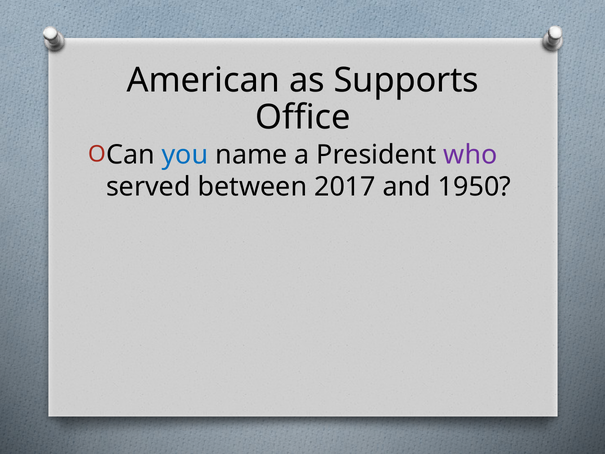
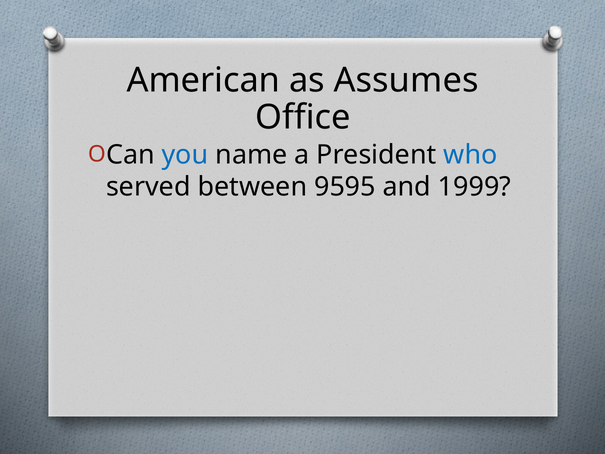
Supports: Supports -> Assumes (406, 80)
who colour: purple -> blue (470, 155)
2017: 2017 -> 9595 (345, 187)
1950: 1950 -> 1999 (475, 187)
